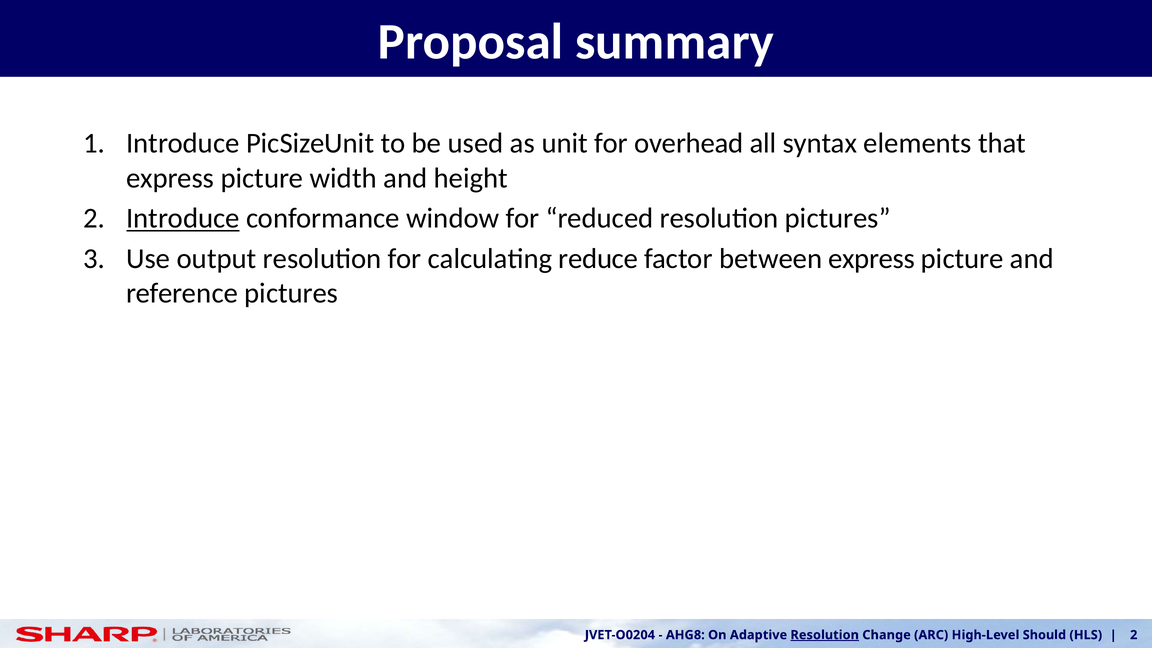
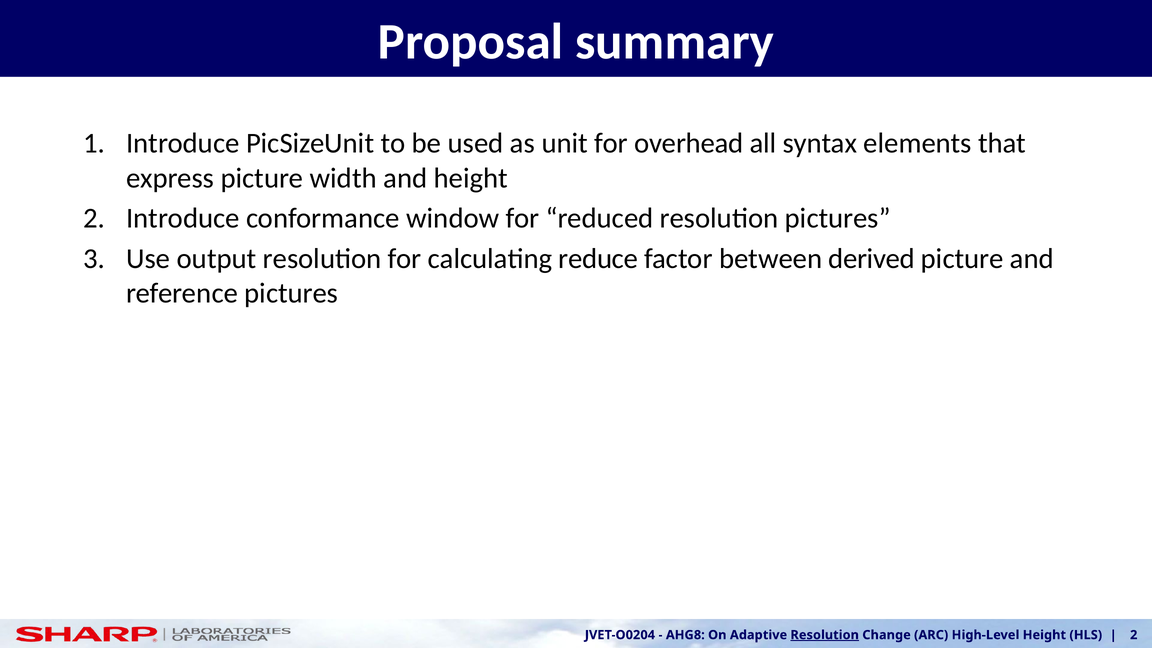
Introduce underline: present -> none (183, 218)
between express: express -> derived (872, 259)
Should: Should -> Height (1044, 635)
